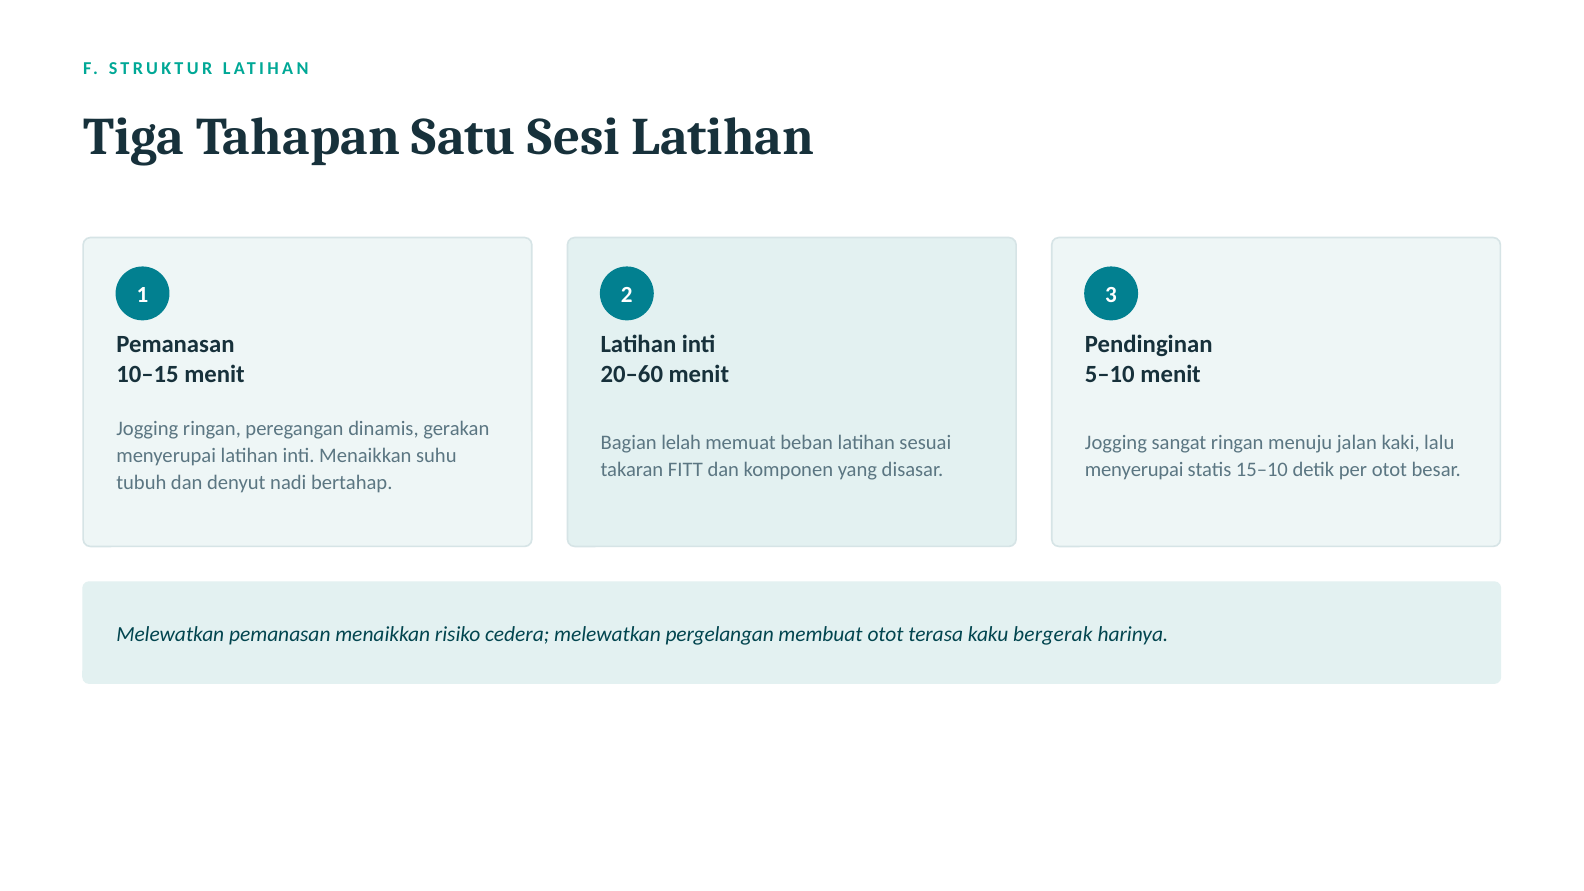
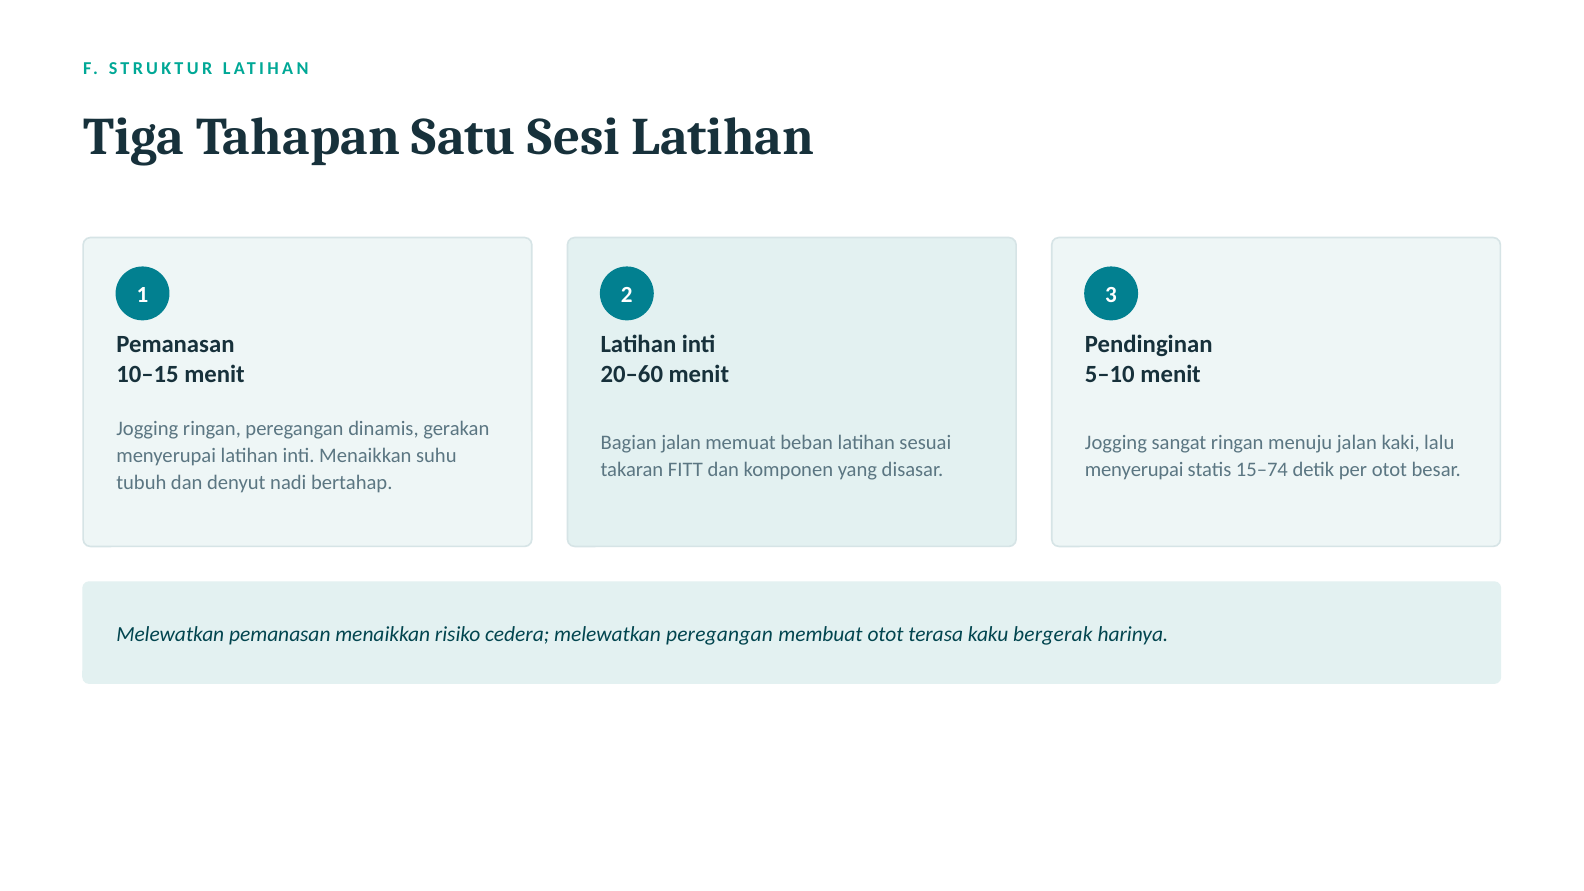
Bagian lelah: lelah -> jalan (681, 442)
15–10: 15–10 -> 15–74 (1262, 469)
melewatkan pergelangan: pergelangan -> peregangan (720, 634)
